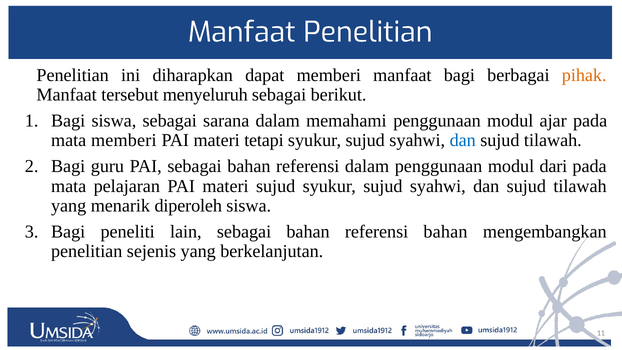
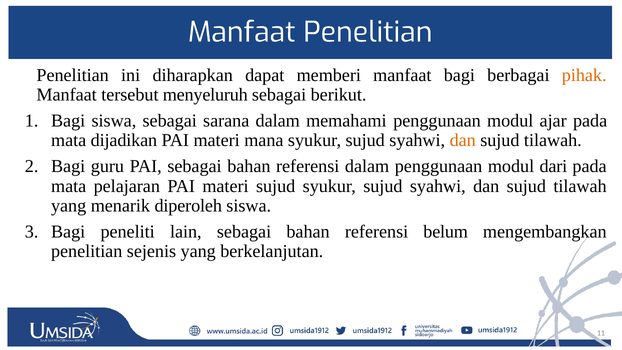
mata memberi: memberi -> dijadikan (124, 140)
tetapi: tetapi -> mana (264, 140)
dan colour: blue -> orange (463, 140)
referensi bahan: bahan -> belum (446, 232)
